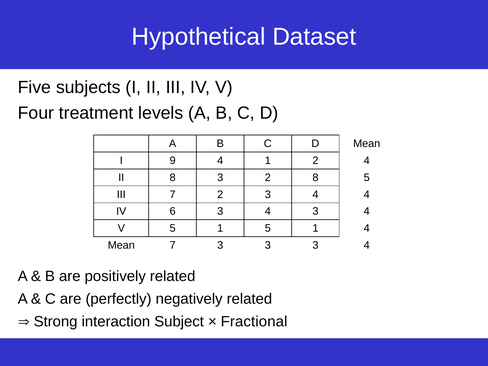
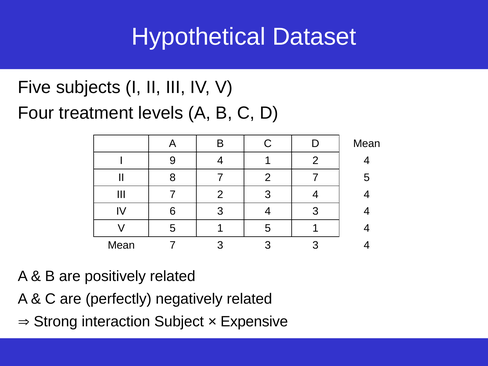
8 3: 3 -> 7 (220, 178)
2 8: 8 -> 7 (315, 178)
Fractional: Fractional -> Expensive (254, 322)
